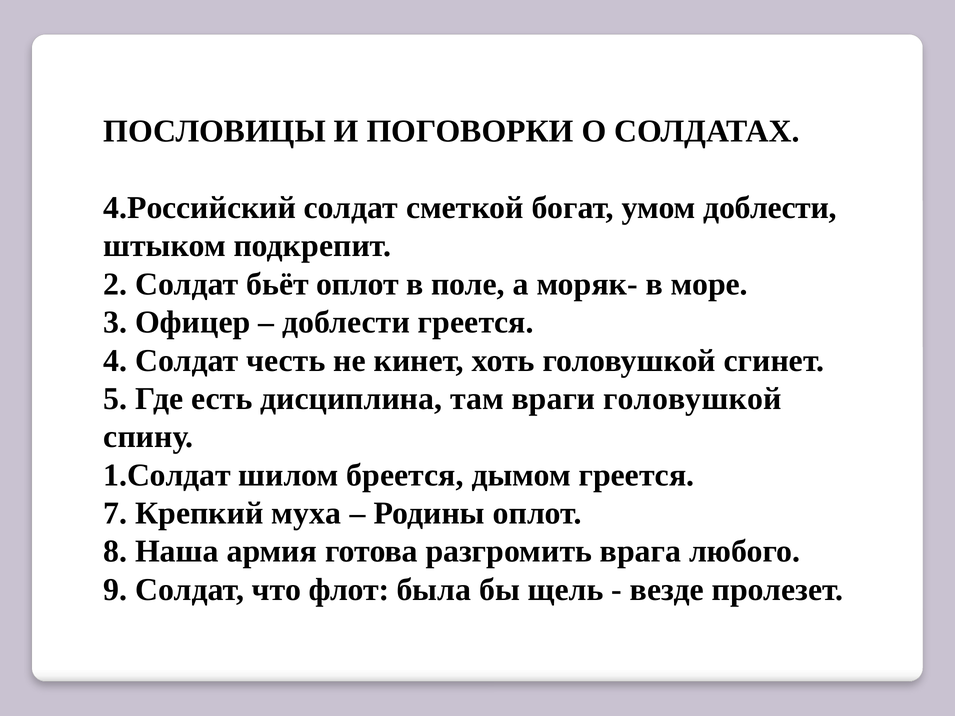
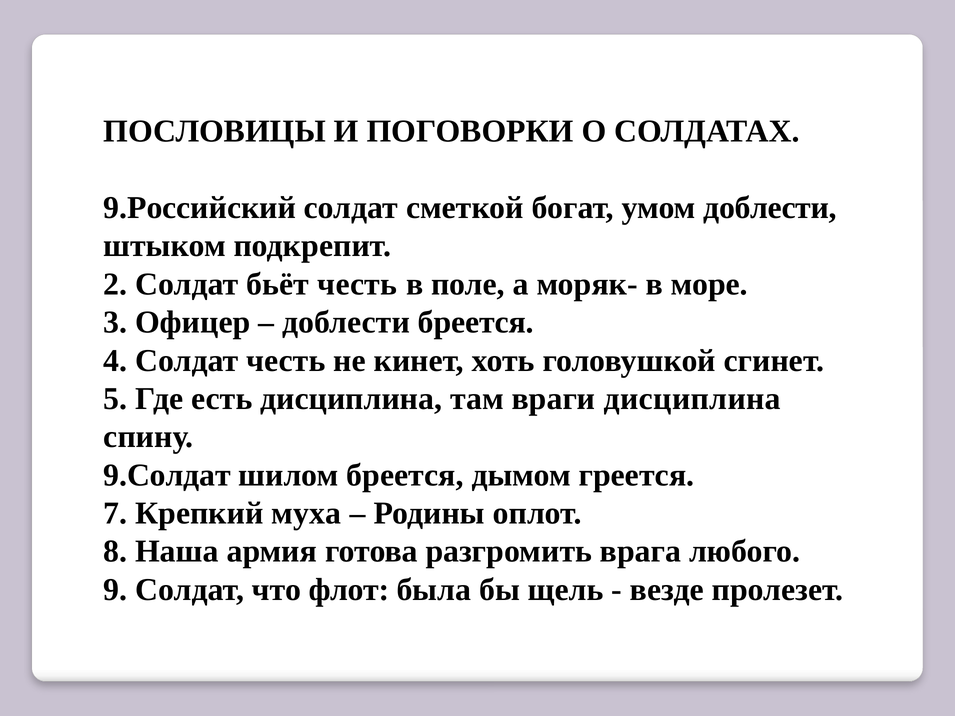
4.Российский: 4.Российский -> 9.Российский (200, 208)
бьёт оплот: оплот -> честь (357, 284)
доблести греется: греется -> бреется (476, 322)
враги головушкой: головушкой -> дисциплина (692, 399)
1.Солдат: 1.Солдат -> 9.Солдат (167, 475)
